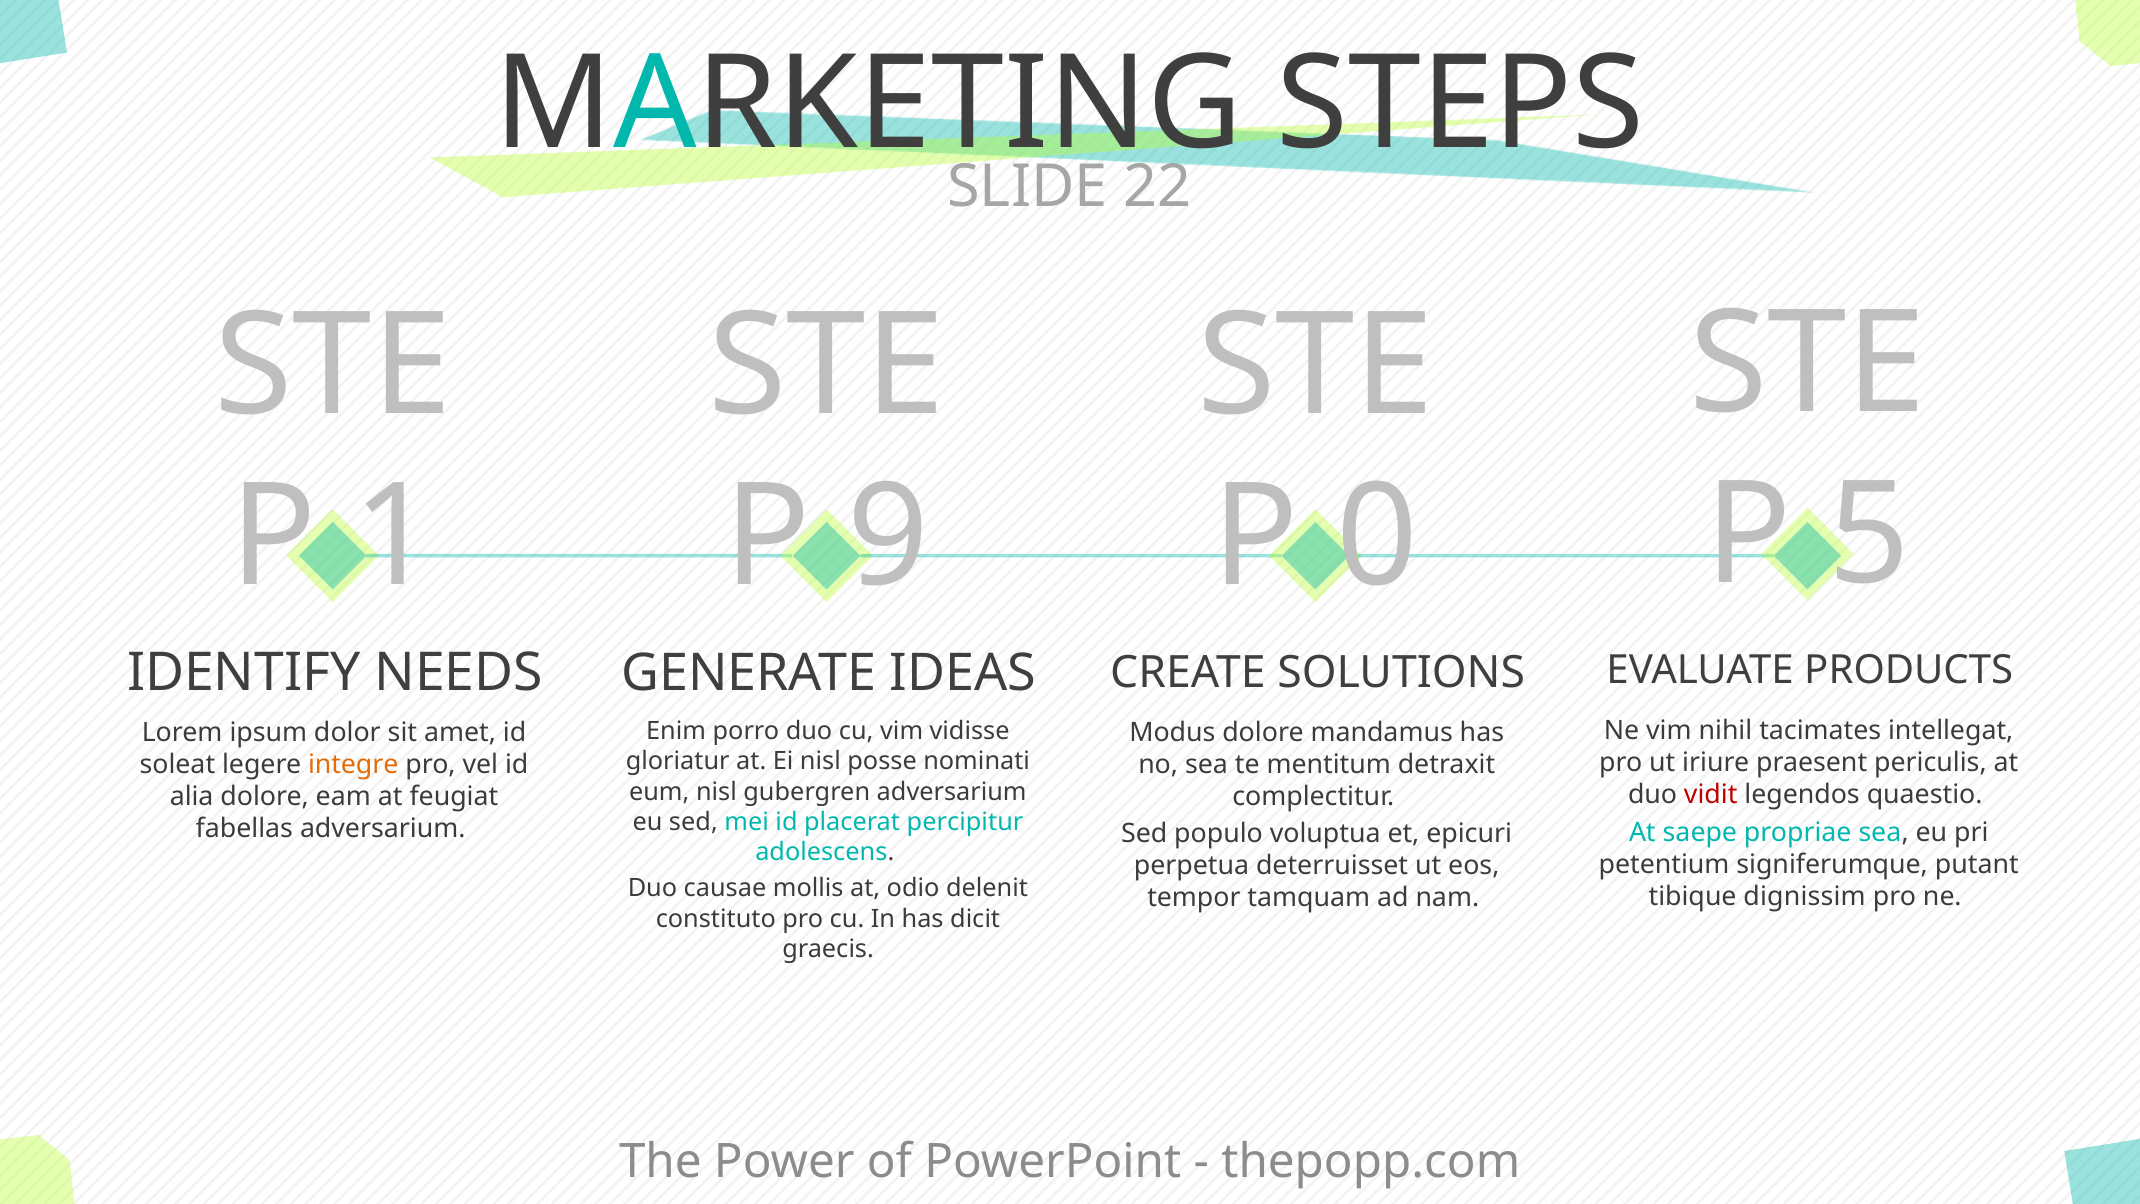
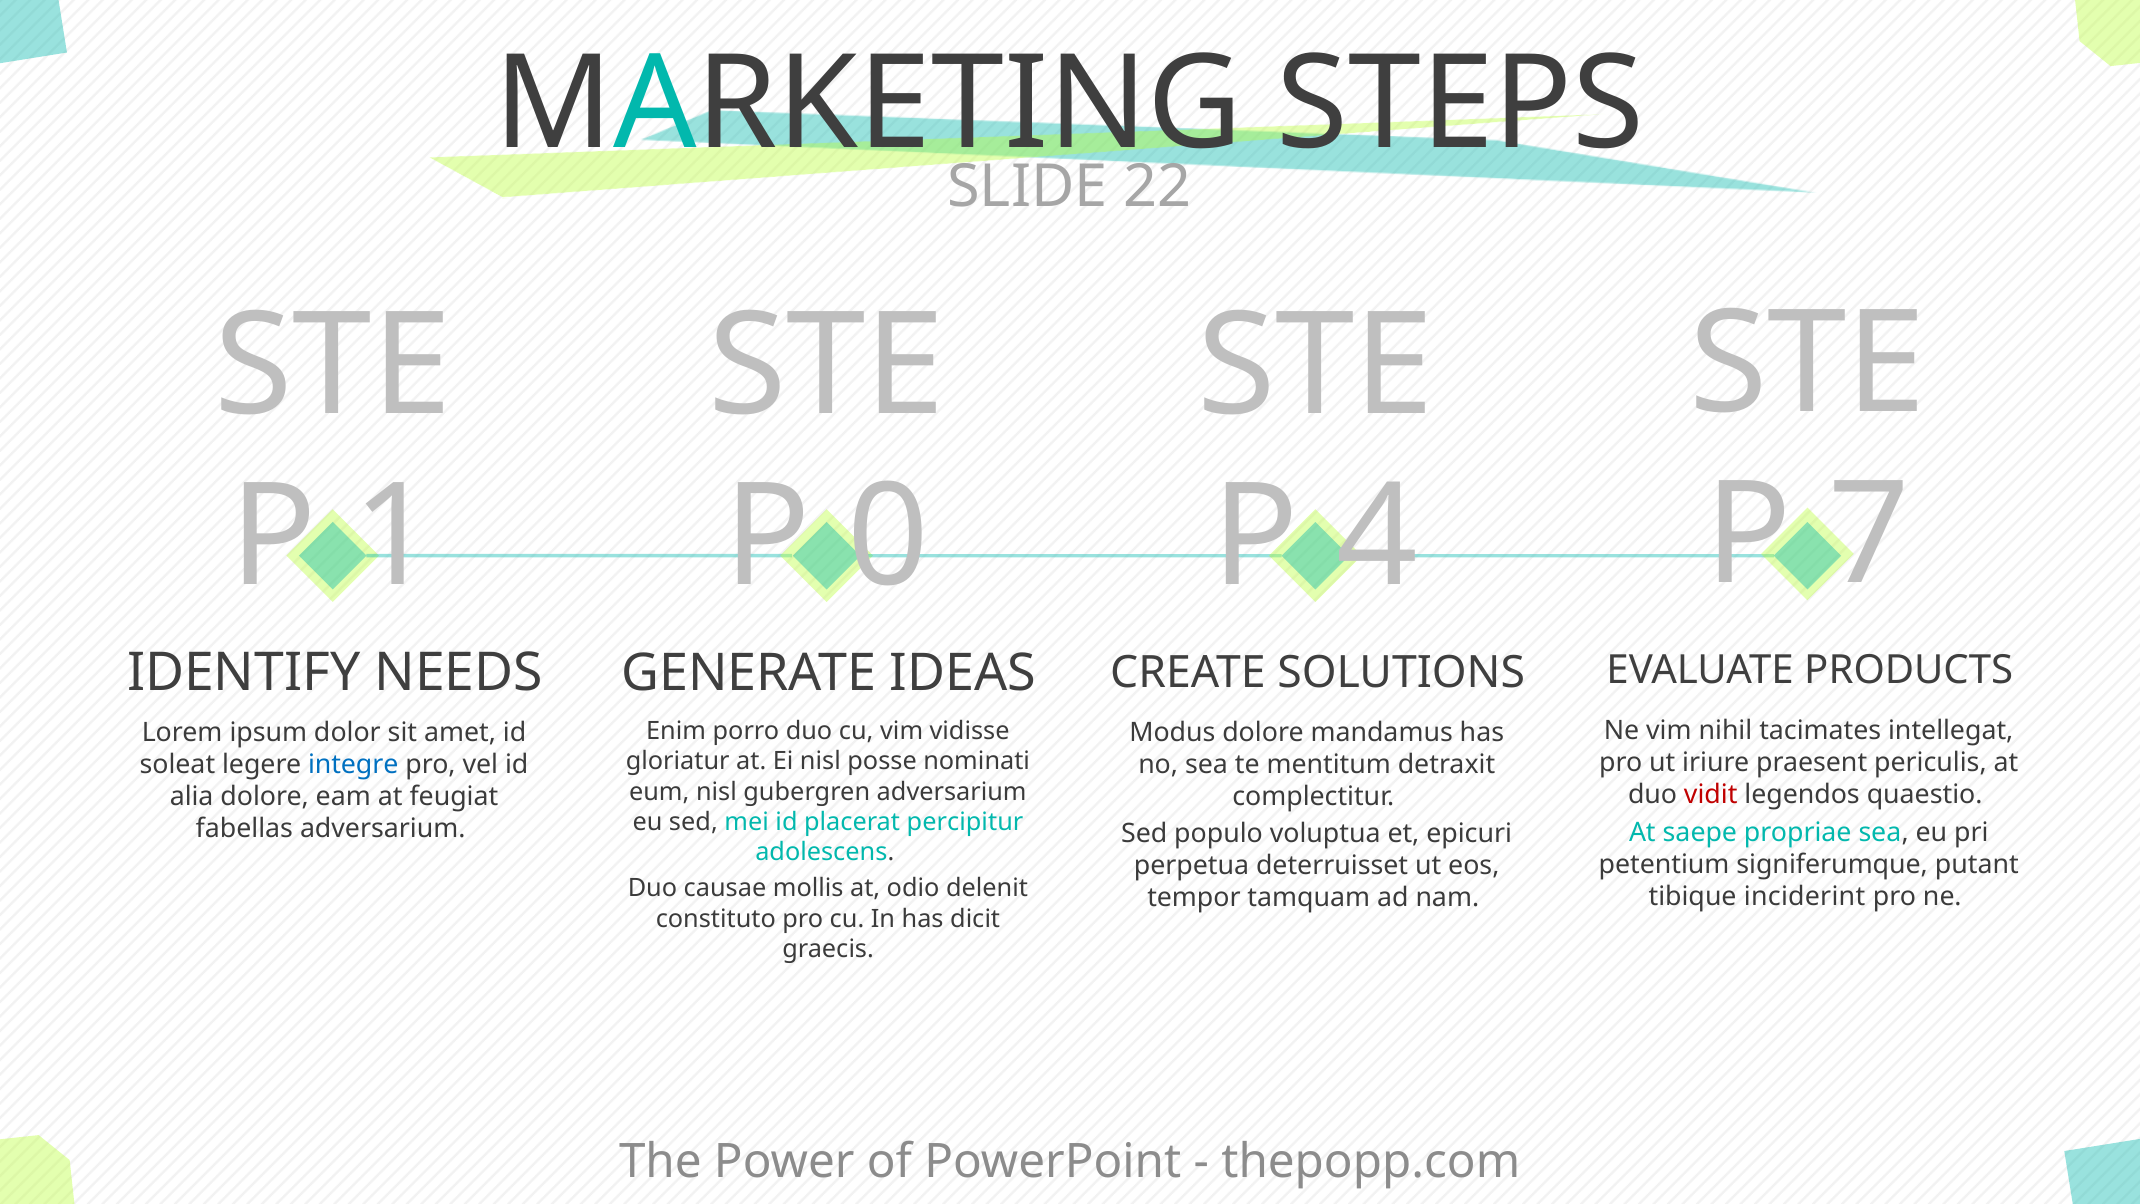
5: 5 -> 7 (1869, 536)
9: 9 -> 0 (888, 537)
0: 0 -> 4 (1377, 537)
integre colour: orange -> blue (353, 764)
dignissim: dignissim -> inciderint (1805, 896)
